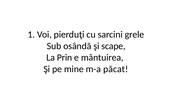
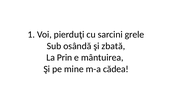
scape: scape -> zbată (113, 46)
păcat: păcat -> cădea (116, 69)
